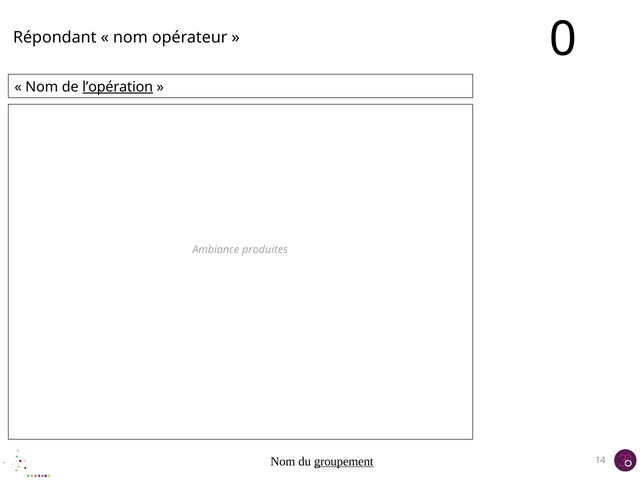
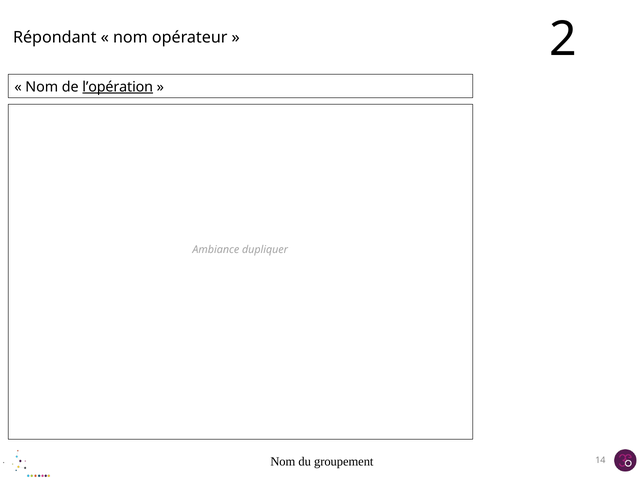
0: 0 -> 2 (563, 39)
produites: produites -> dupliquer (265, 250)
groupement underline: present -> none (344, 461)
